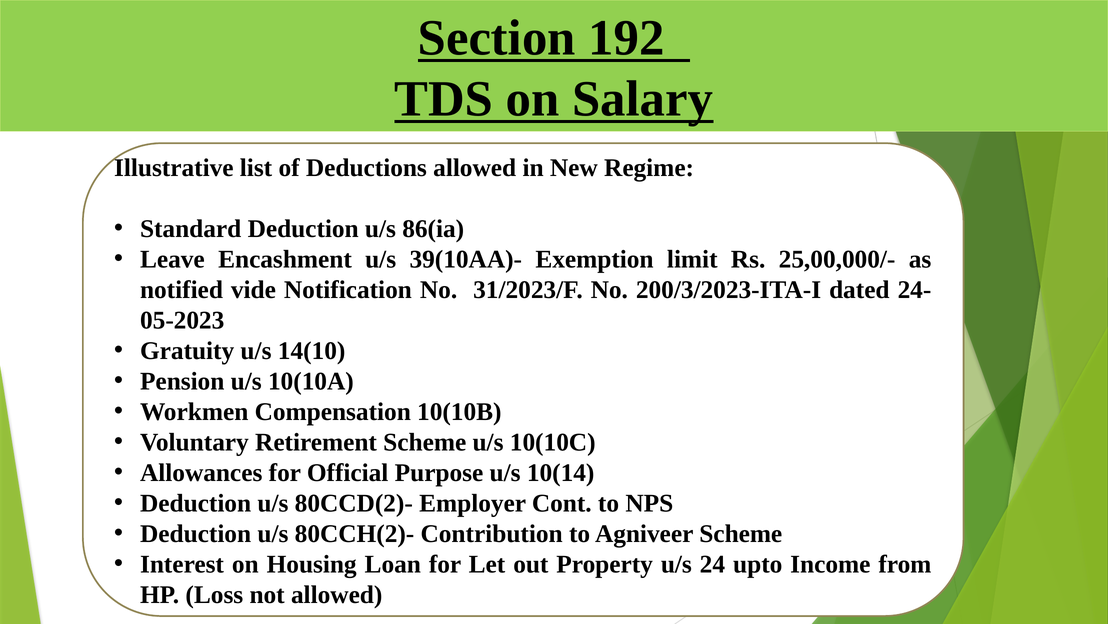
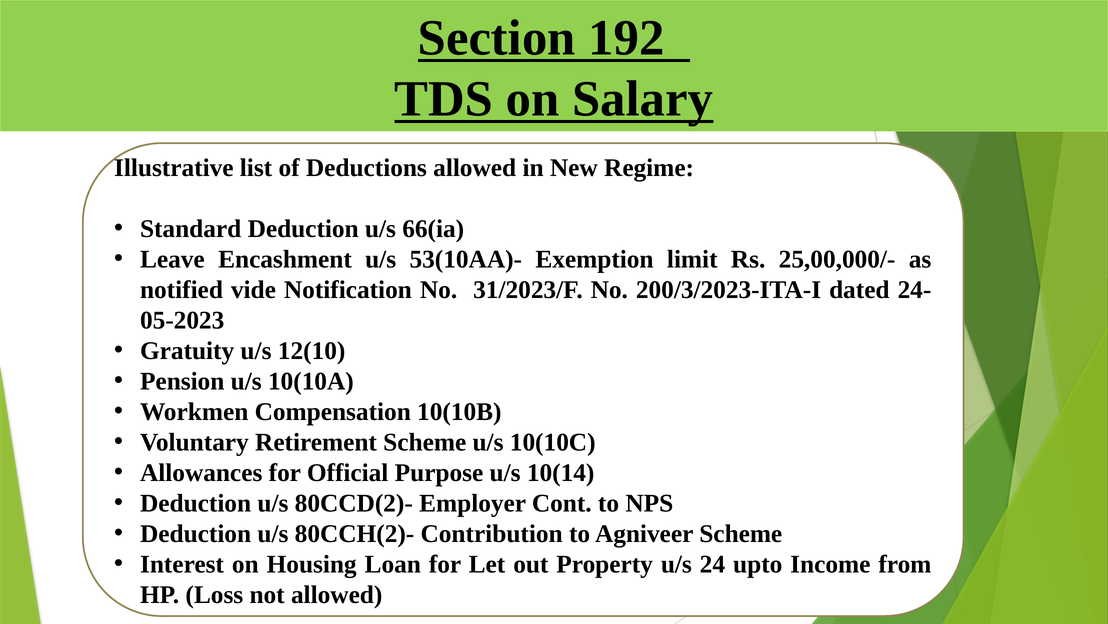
86(ia: 86(ia -> 66(ia (433, 229)
39(10AA)-: 39(10AA)- -> 53(10AA)- (466, 259)
14(10: 14(10 -> 12(10 (312, 350)
